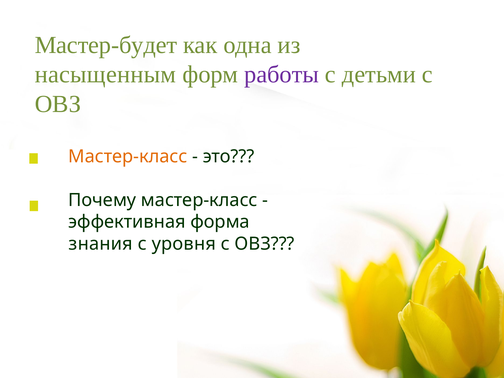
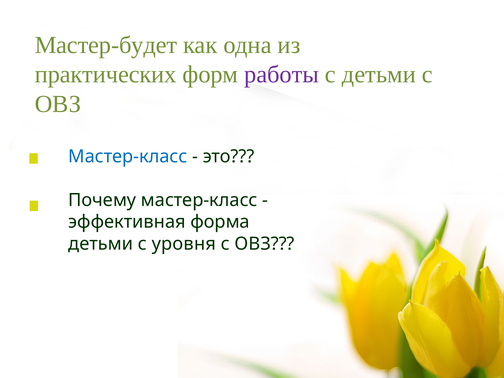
насыщенным: насыщенным -> практических (106, 75)
Мастер-класс colour: orange -> blue (128, 156)
знания: знания -> детьми (101, 244)
